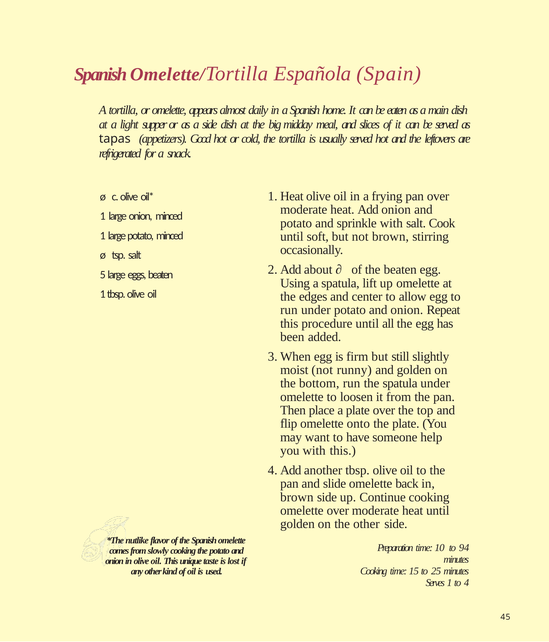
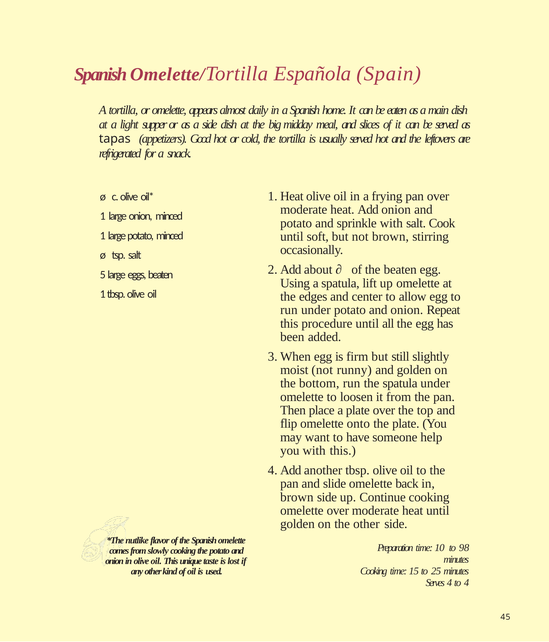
94: 94 -> 98 (464, 548)
Serves 1: 1 -> 4 (449, 583)
